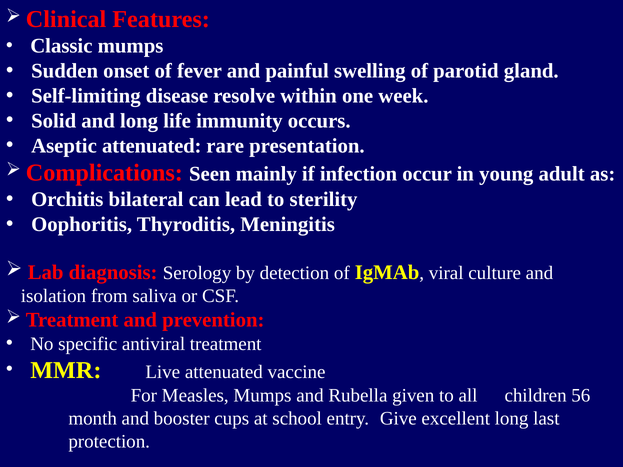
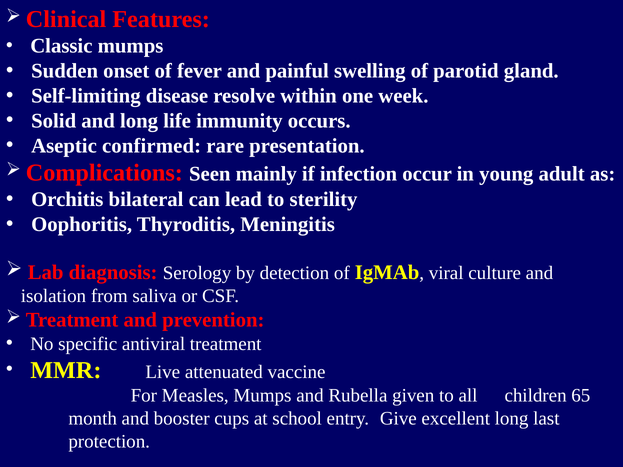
Aseptic attenuated: attenuated -> confirmed (152, 146)
56: 56 -> 65 (581, 396)
